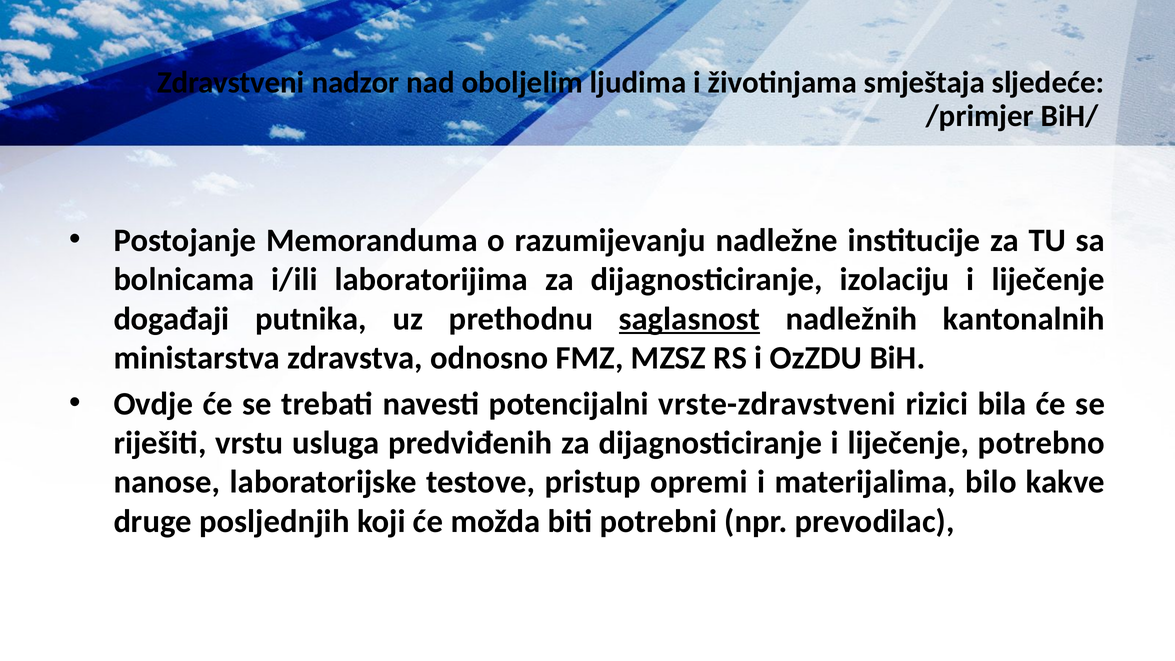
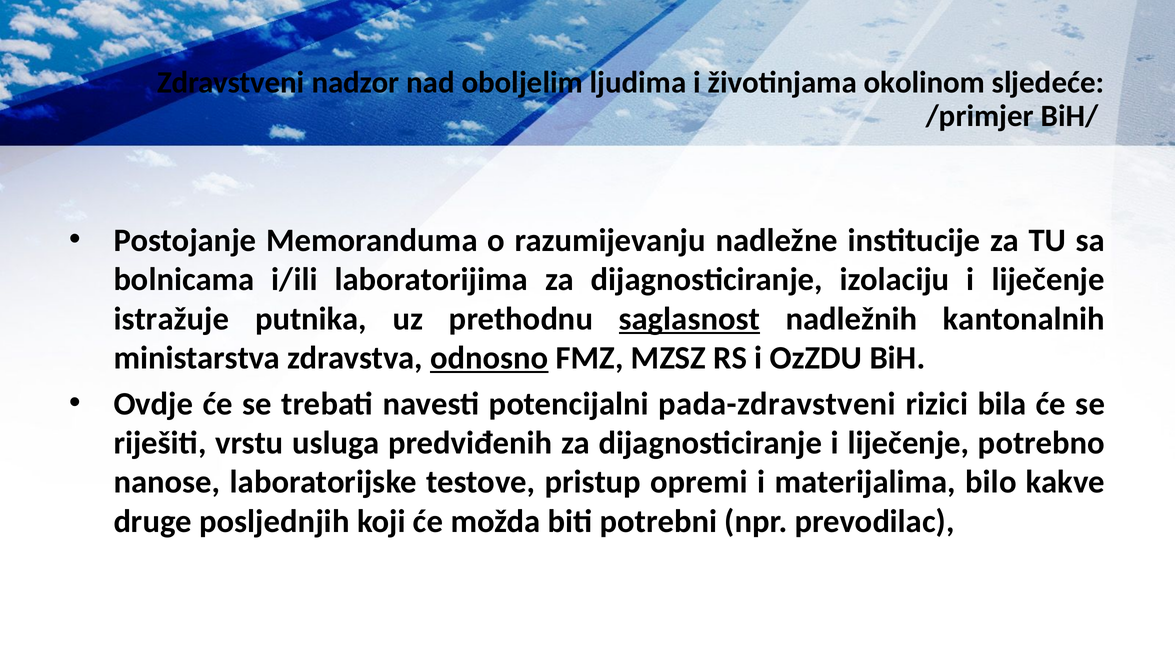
smještaja: smještaja -> okolinom (924, 82)
događaji: događaji -> istražuje (171, 319)
odnosno underline: none -> present (489, 358)
vrste-zdravstveni: vrste-zdravstveni -> pada-zdravstveni (777, 404)
